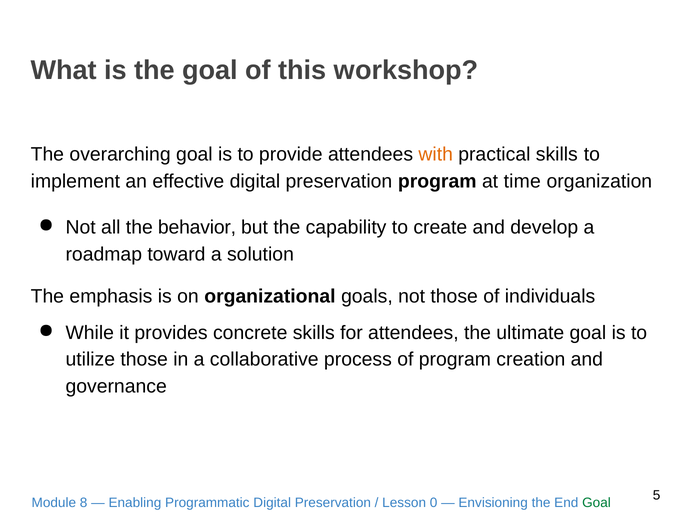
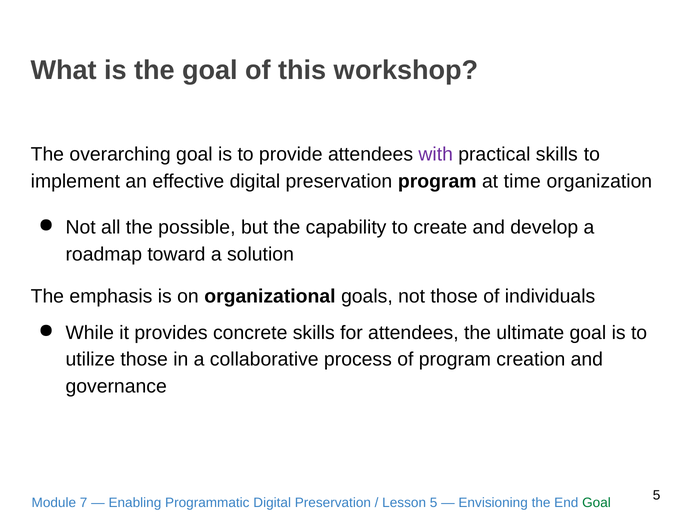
with colour: orange -> purple (436, 154)
behavior: behavior -> possible (197, 227)
8: 8 -> 7 (84, 502)
Lesson 0: 0 -> 5 (434, 502)
